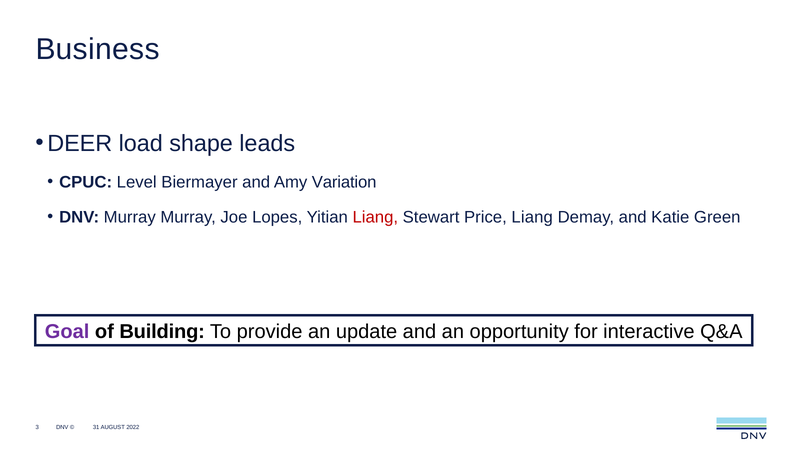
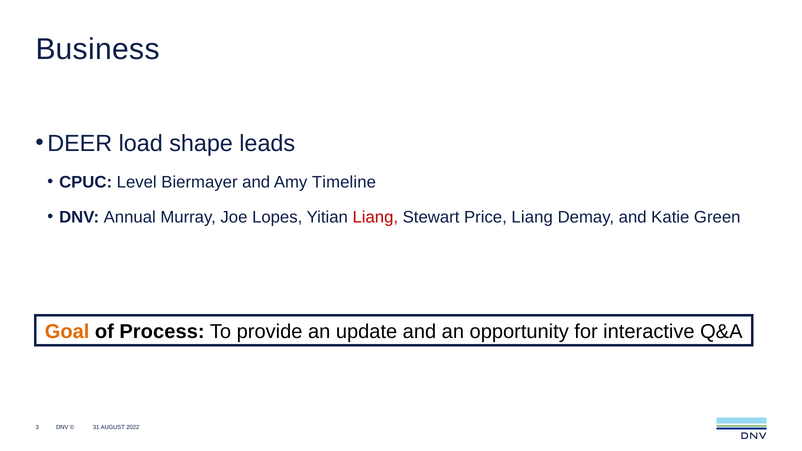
Variation: Variation -> Timeline (344, 182)
DNV Murray: Murray -> Annual (130, 217)
Goal colour: purple -> orange (67, 332)
Building: Building -> Process (162, 332)
